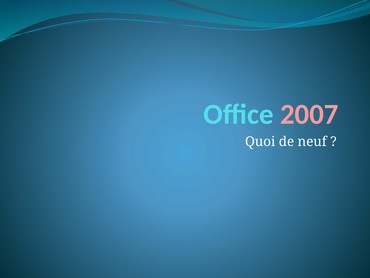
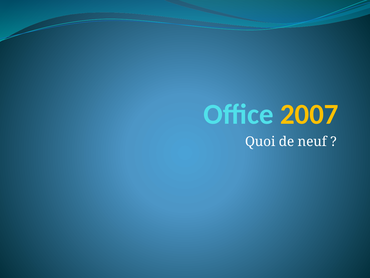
2007 colour: pink -> yellow (309, 114)
